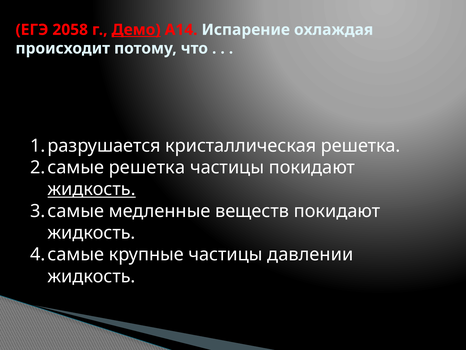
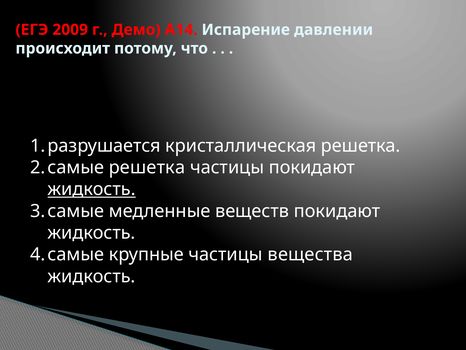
2058: 2058 -> 2009 (70, 30)
Демо underline: present -> none (136, 30)
охлаждая: охлаждая -> давлении (334, 30)
давлении: давлении -> вещества (310, 254)
